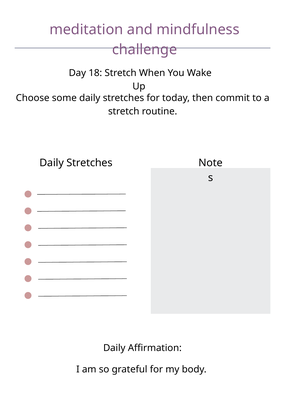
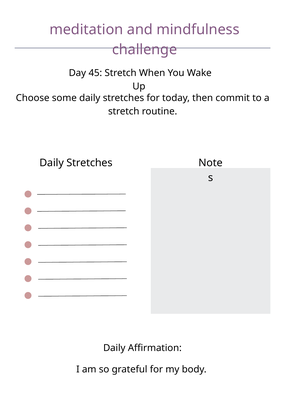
18: 18 -> 45 (95, 73)
